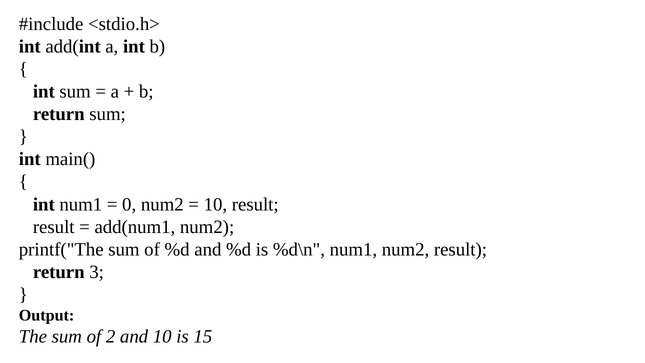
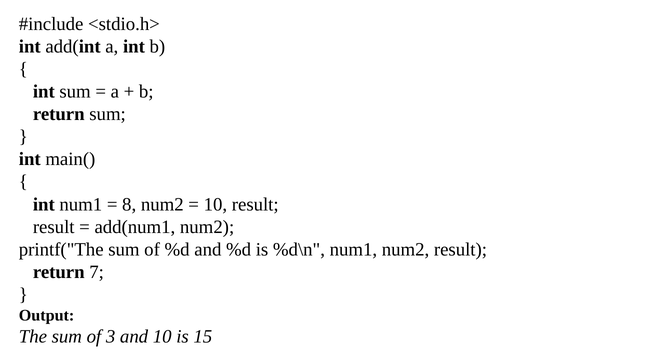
0: 0 -> 8 (129, 204)
3: 3 -> 7 (97, 272)
2: 2 -> 3 (111, 336)
